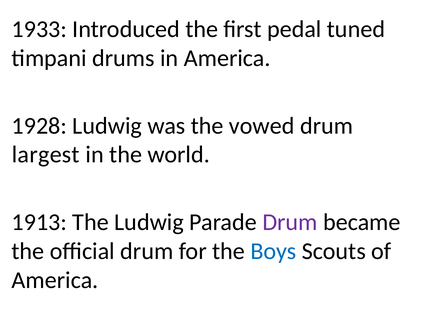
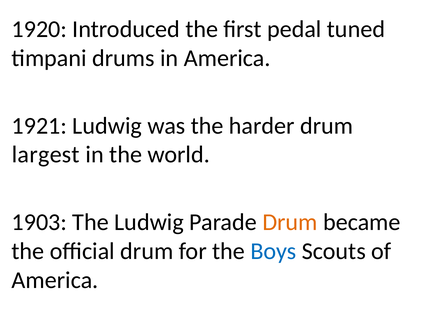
1933: 1933 -> 1920 (39, 29)
1928: 1928 -> 1921 (39, 126)
vowed: vowed -> harder (262, 126)
1913: 1913 -> 1903 (39, 222)
Drum colour: purple -> orange (290, 222)
